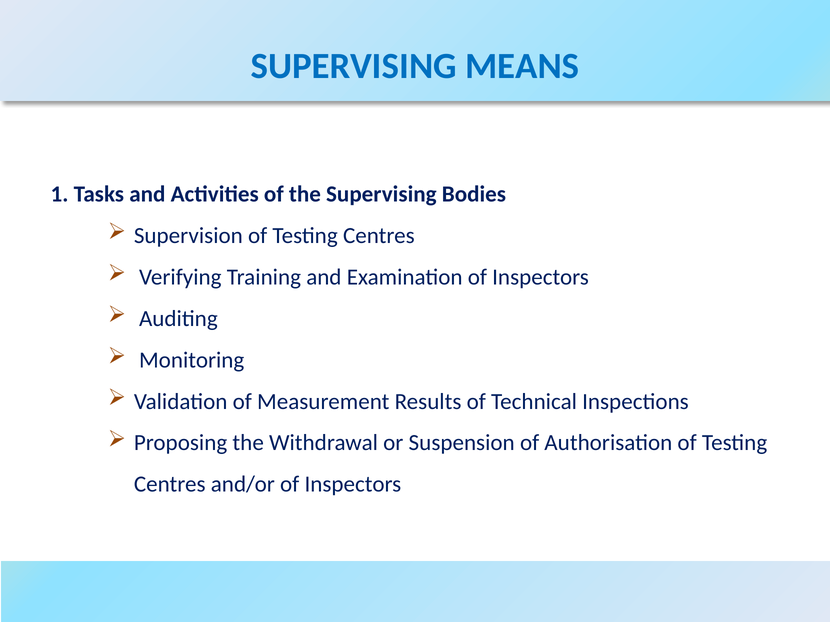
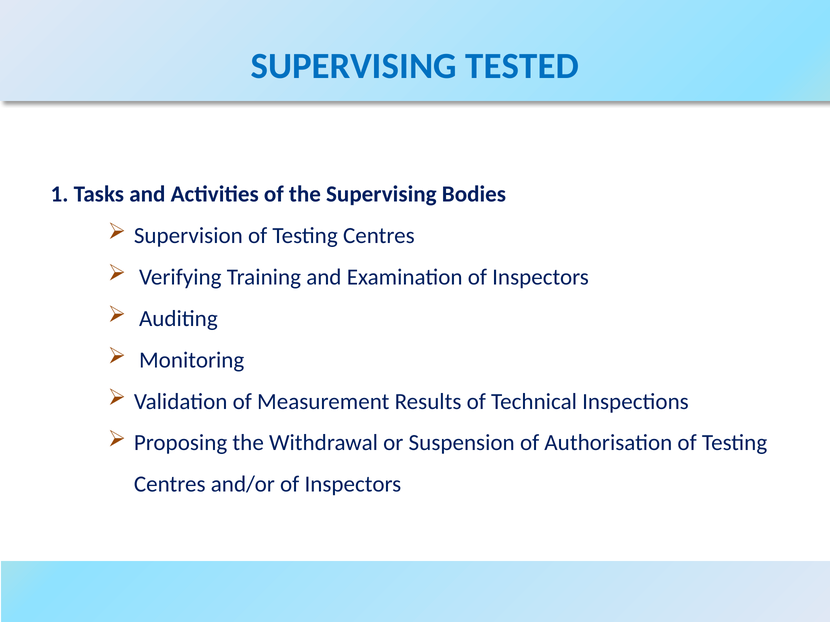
MEANS: MEANS -> TESTED (522, 66)
